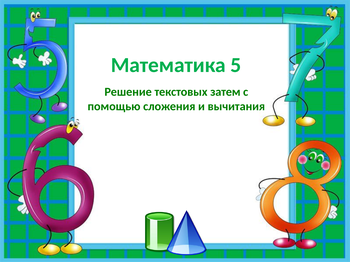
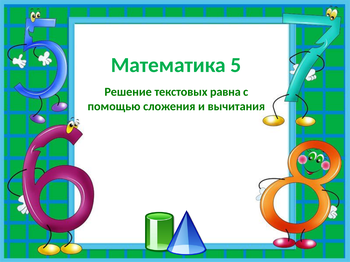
затем: затем -> равна (225, 92)
